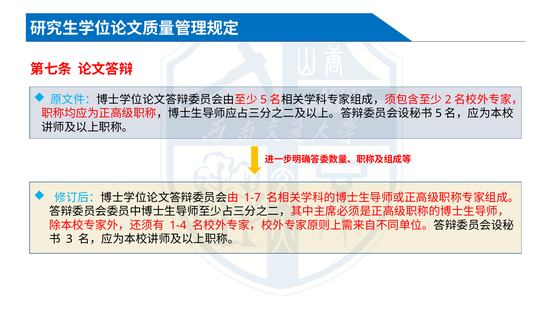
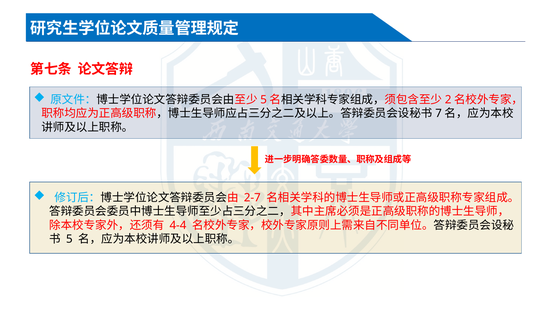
5: 5 -> 7 (439, 113)
1-7: 1-7 -> 2-7 (252, 198)
1-4: 1-4 -> 4-4 (178, 225)
3: 3 -> 5 (69, 239)
